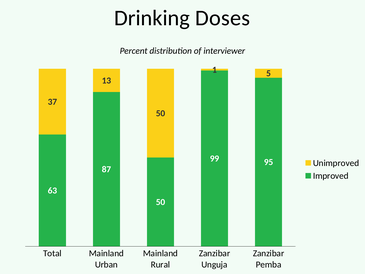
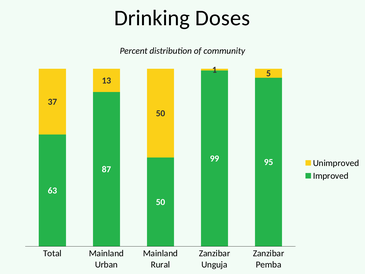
interviewer: interviewer -> community (224, 51)
